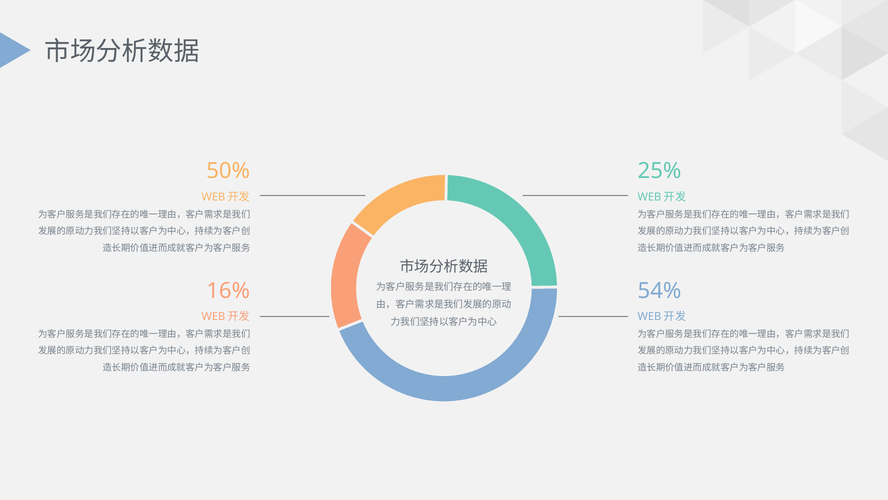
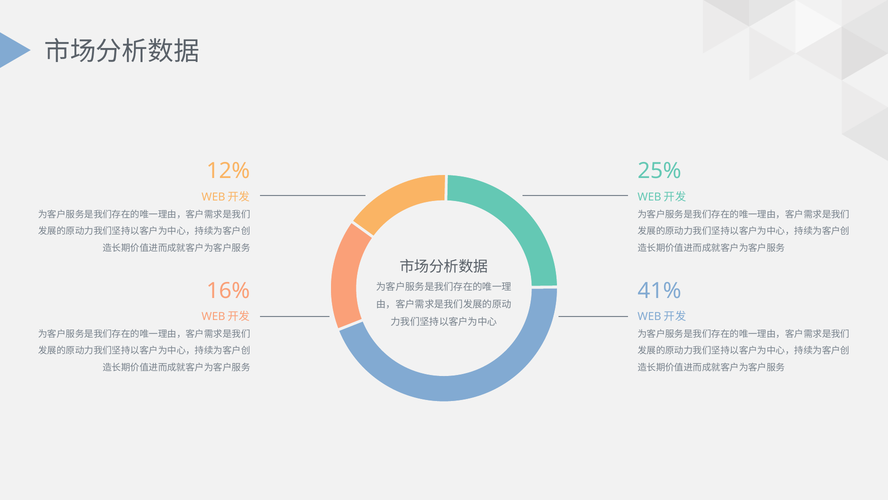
50%: 50% -> 12% (228, 171)
54%: 54% -> 41% (660, 290)
